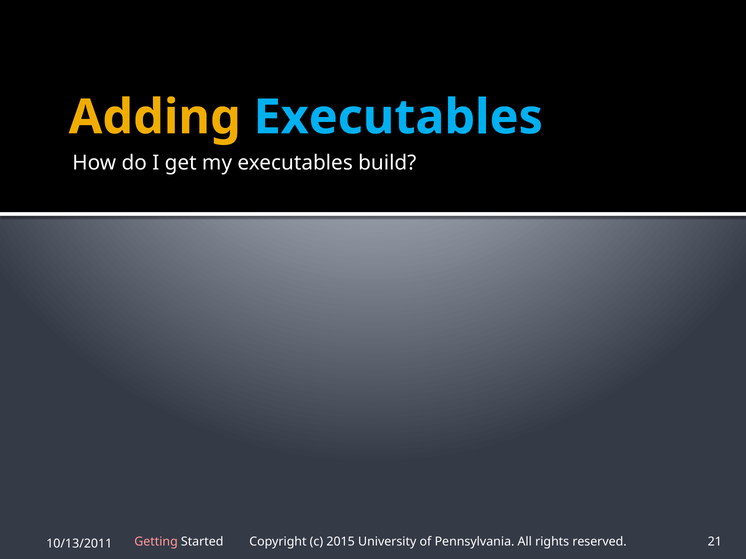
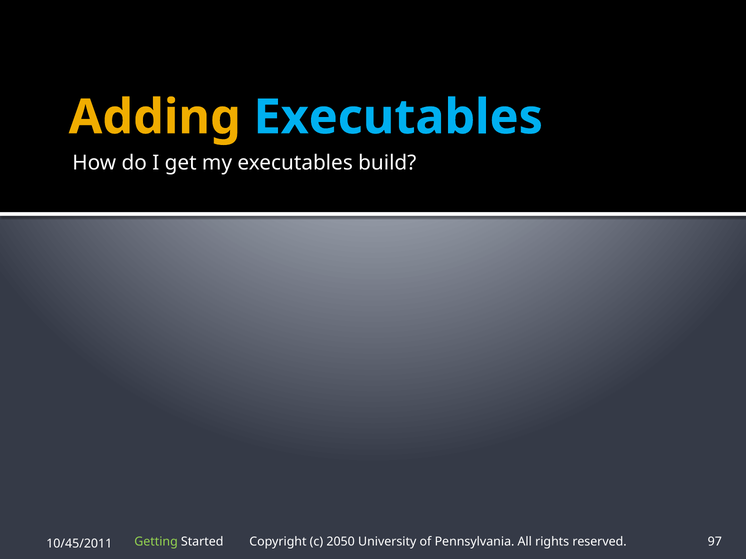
Getting colour: pink -> light green (156, 542)
2015: 2015 -> 2050 (341, 542)
21: 21 -> 97 (715, 542)
10/13/2011: 10/13/2011 -> 10/45/2011 (79, 544)
